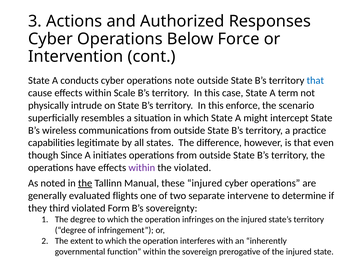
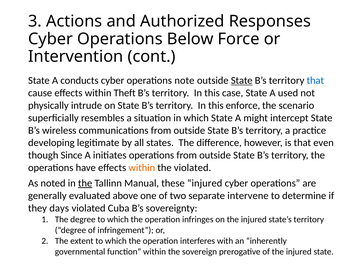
State underline: none -> present (242, 81)
Scale: Scale -> Theft (125, 93)
term: term -> used (288, 93)
capabilities: capabilities -> developing (51, 143)
within colour: purple -> orange (142, 168)
flights: flights -> above (125, 196)
third: third -> days (59, 209)
Form: Form -> Cuba (119, 209)
